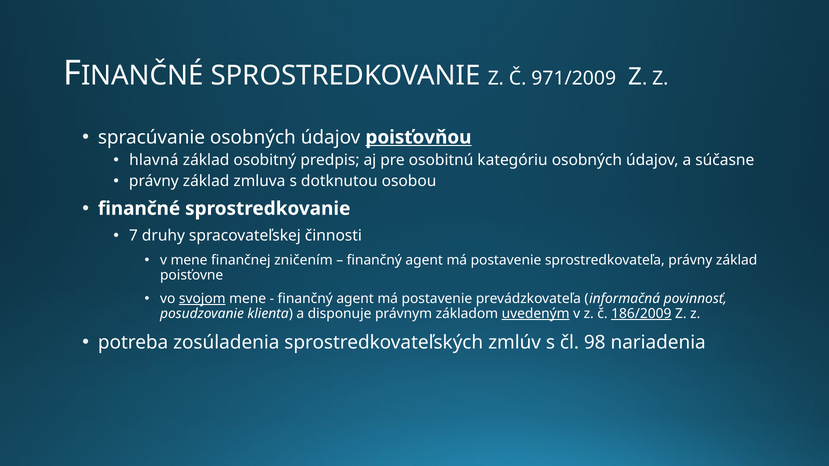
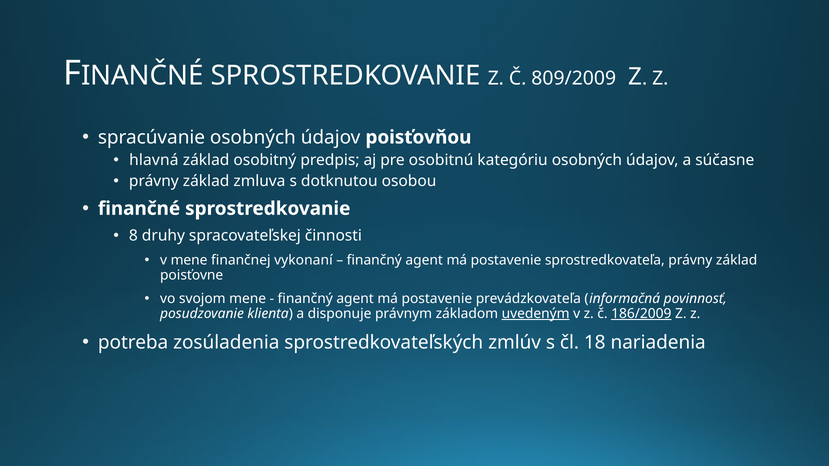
971/2009: 971/2009 -> 809/2009 (574, 79)
poisťovňou underline: present -> none (418, 137)
7: 7 -> 8 (133, 236)
zničením: zničením -> vykonaní (303, 260)
svojom underline: present -> none (202, 299)
98: 98 -> 18 (595, 343)
